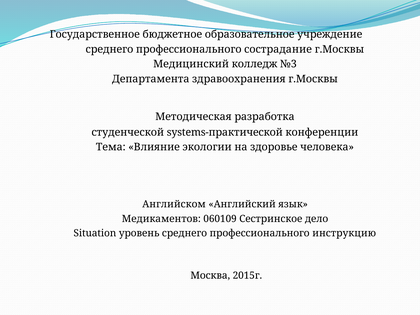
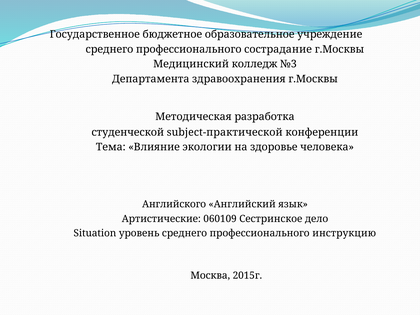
systems-практической: systems-практической -> subject-практической (225, 132)
Английском: Английском -> Английского (174, 204)
Медикаментов: Медикаментов -> Артистические (161, 219)
